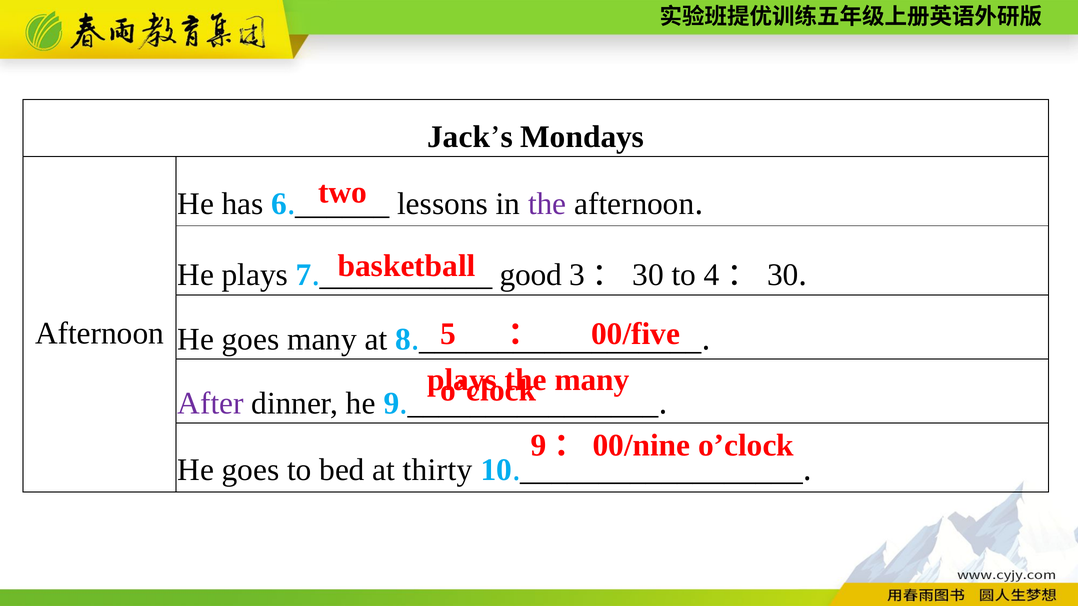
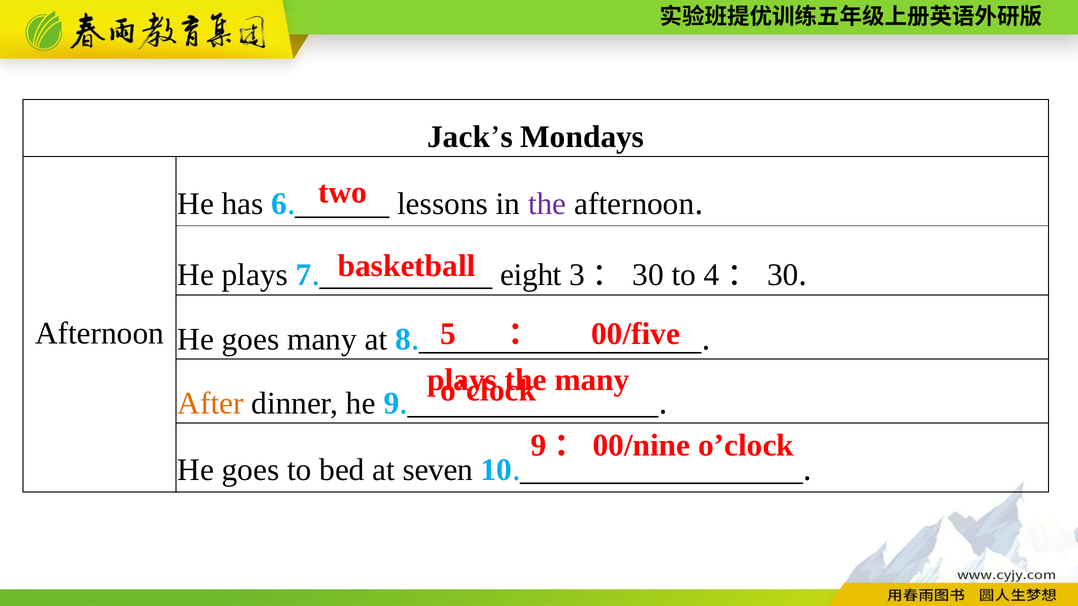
good: good -> eight (531, 275)
After colour: purple -> orange (210, 404)
thirty: thirty -> seven (438, 470)
